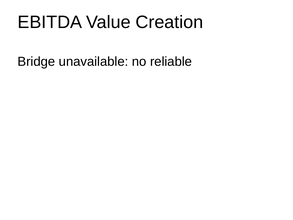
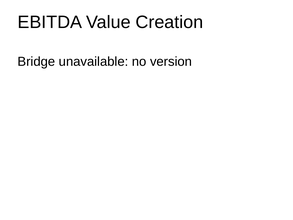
reliable: reliable -> version (171, 61)
